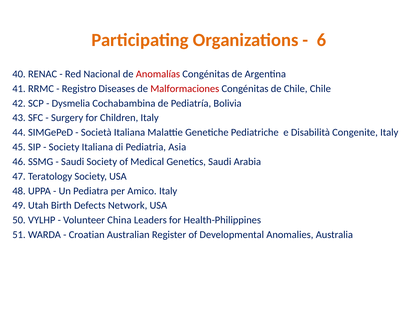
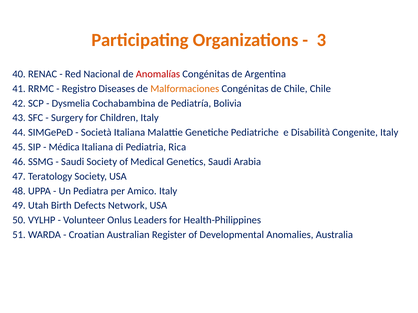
6: 6 -> 3 (321, 40)
Malformaciones colour: red -> orange (185, 89)
Society: Society -> Médica (64, 147)
Asia: Asia -> Rica (177, 147)
China: China -> Onlus (119, 220)
